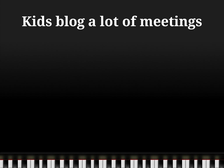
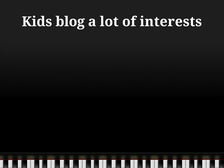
meetings: meetings -> interests (171, 22)
